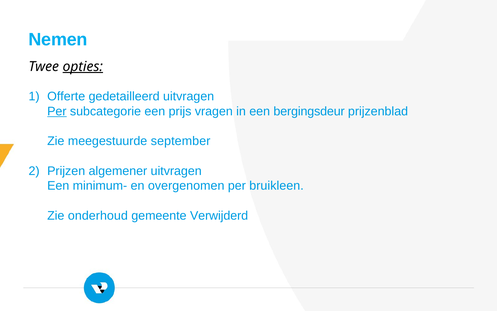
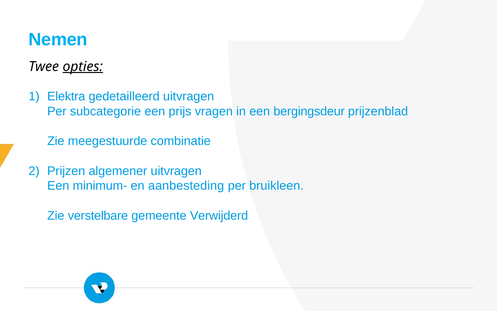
Offerte: Offerte -> Elektra (66, 96)
Per underline: present -> none (57, 111)
september: september -> combinatie (181, 141)
overgenomen: overgenomen -> aanbesteding (186, 186)
onderhoud: onderhoud -> verstelbare (98, 215)
